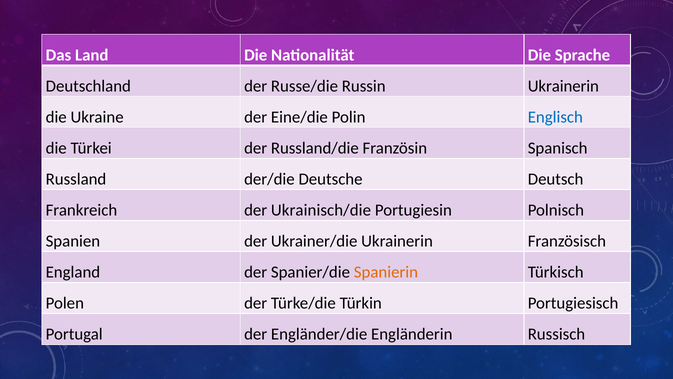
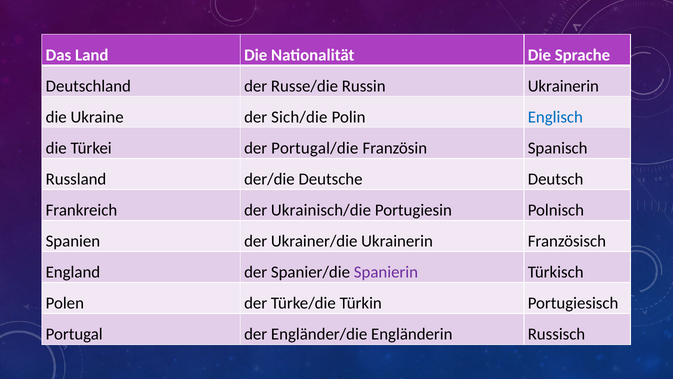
Eine/die: Eine/die -> Sich/die (299, 117)
Russland/die: Russland/die -> Portugal/die (315, 148)
Spanierin colour: orange -> purple (386, 272)
